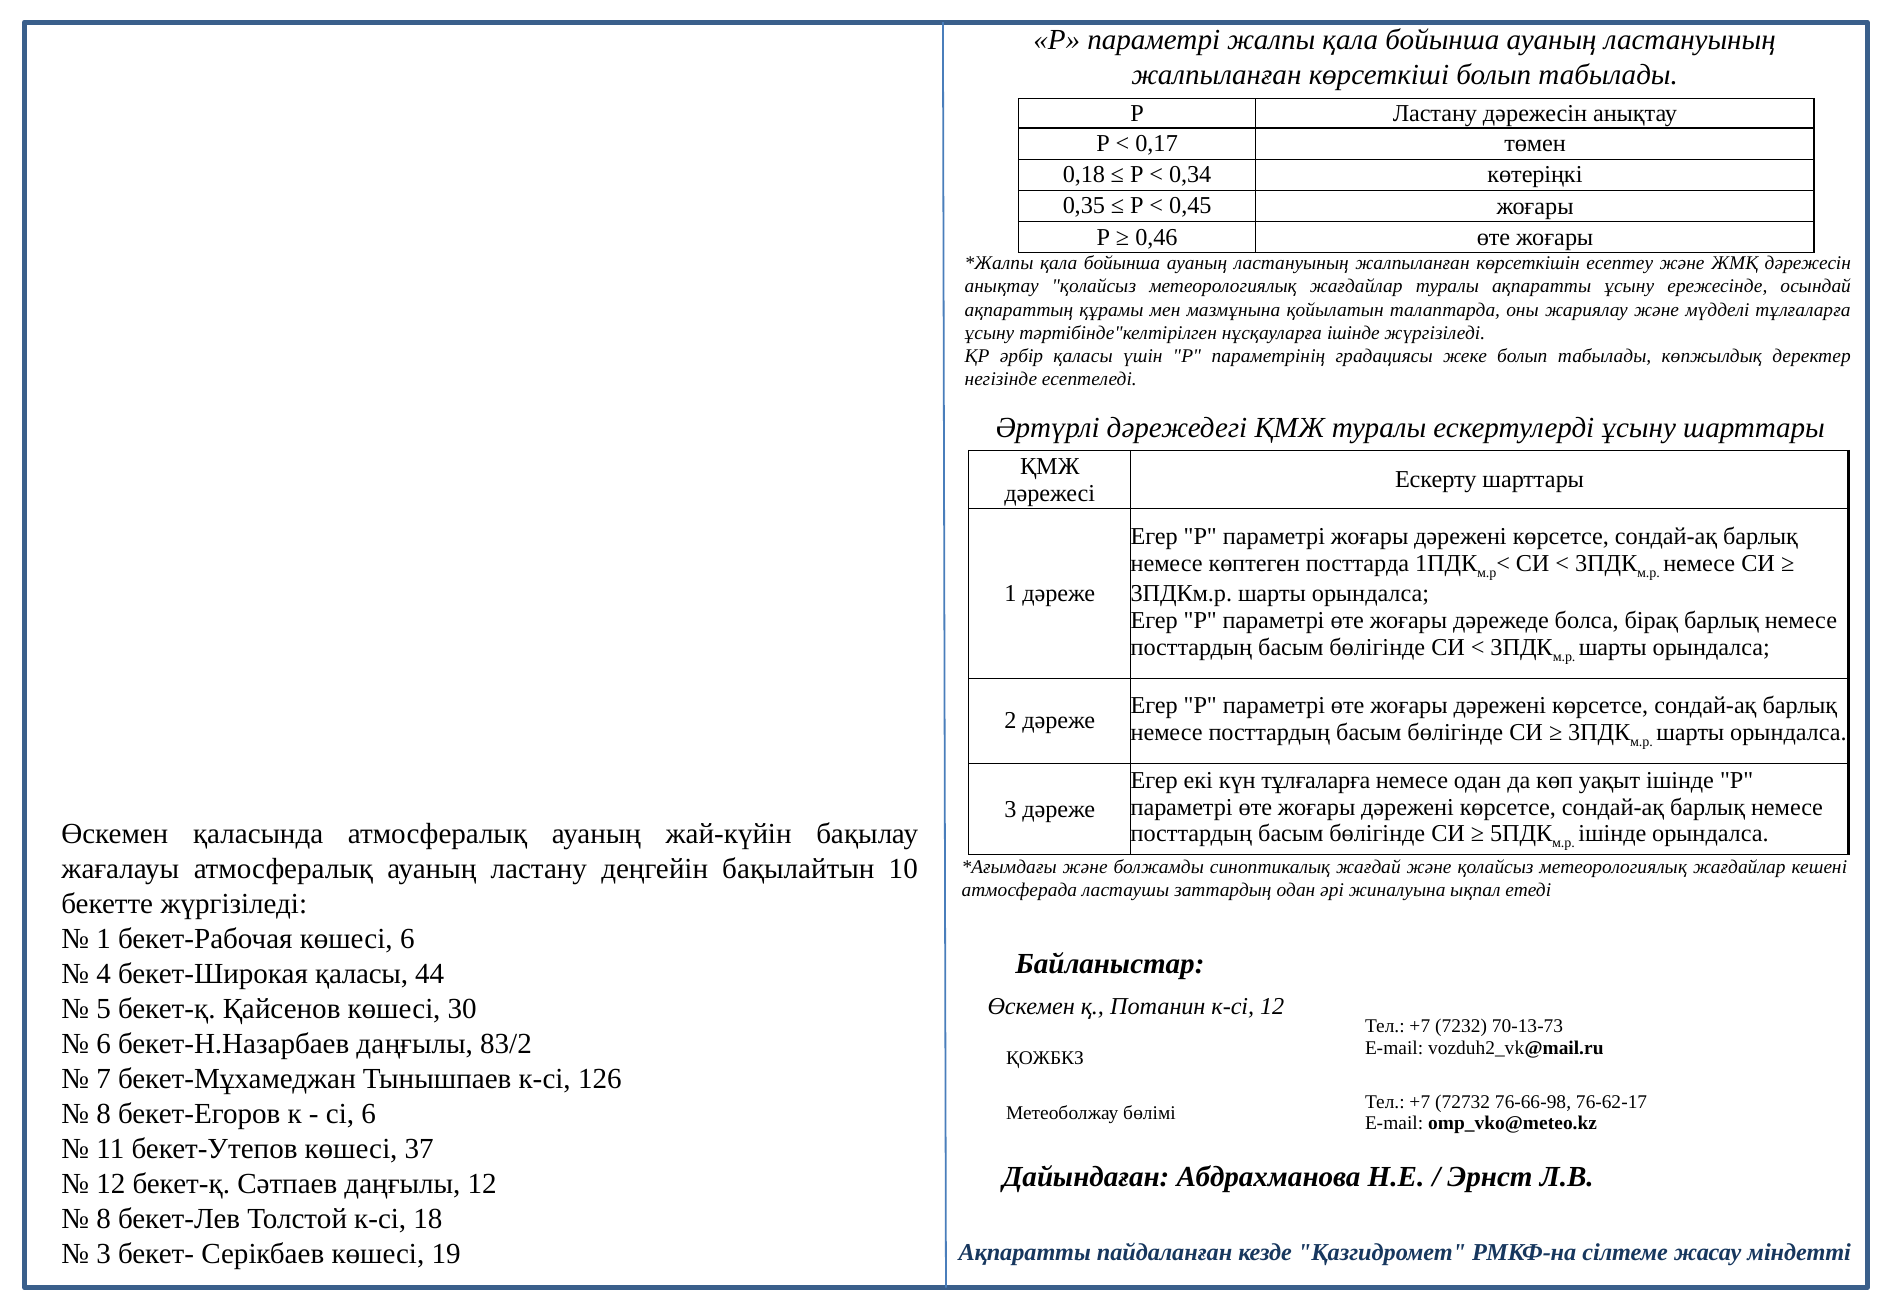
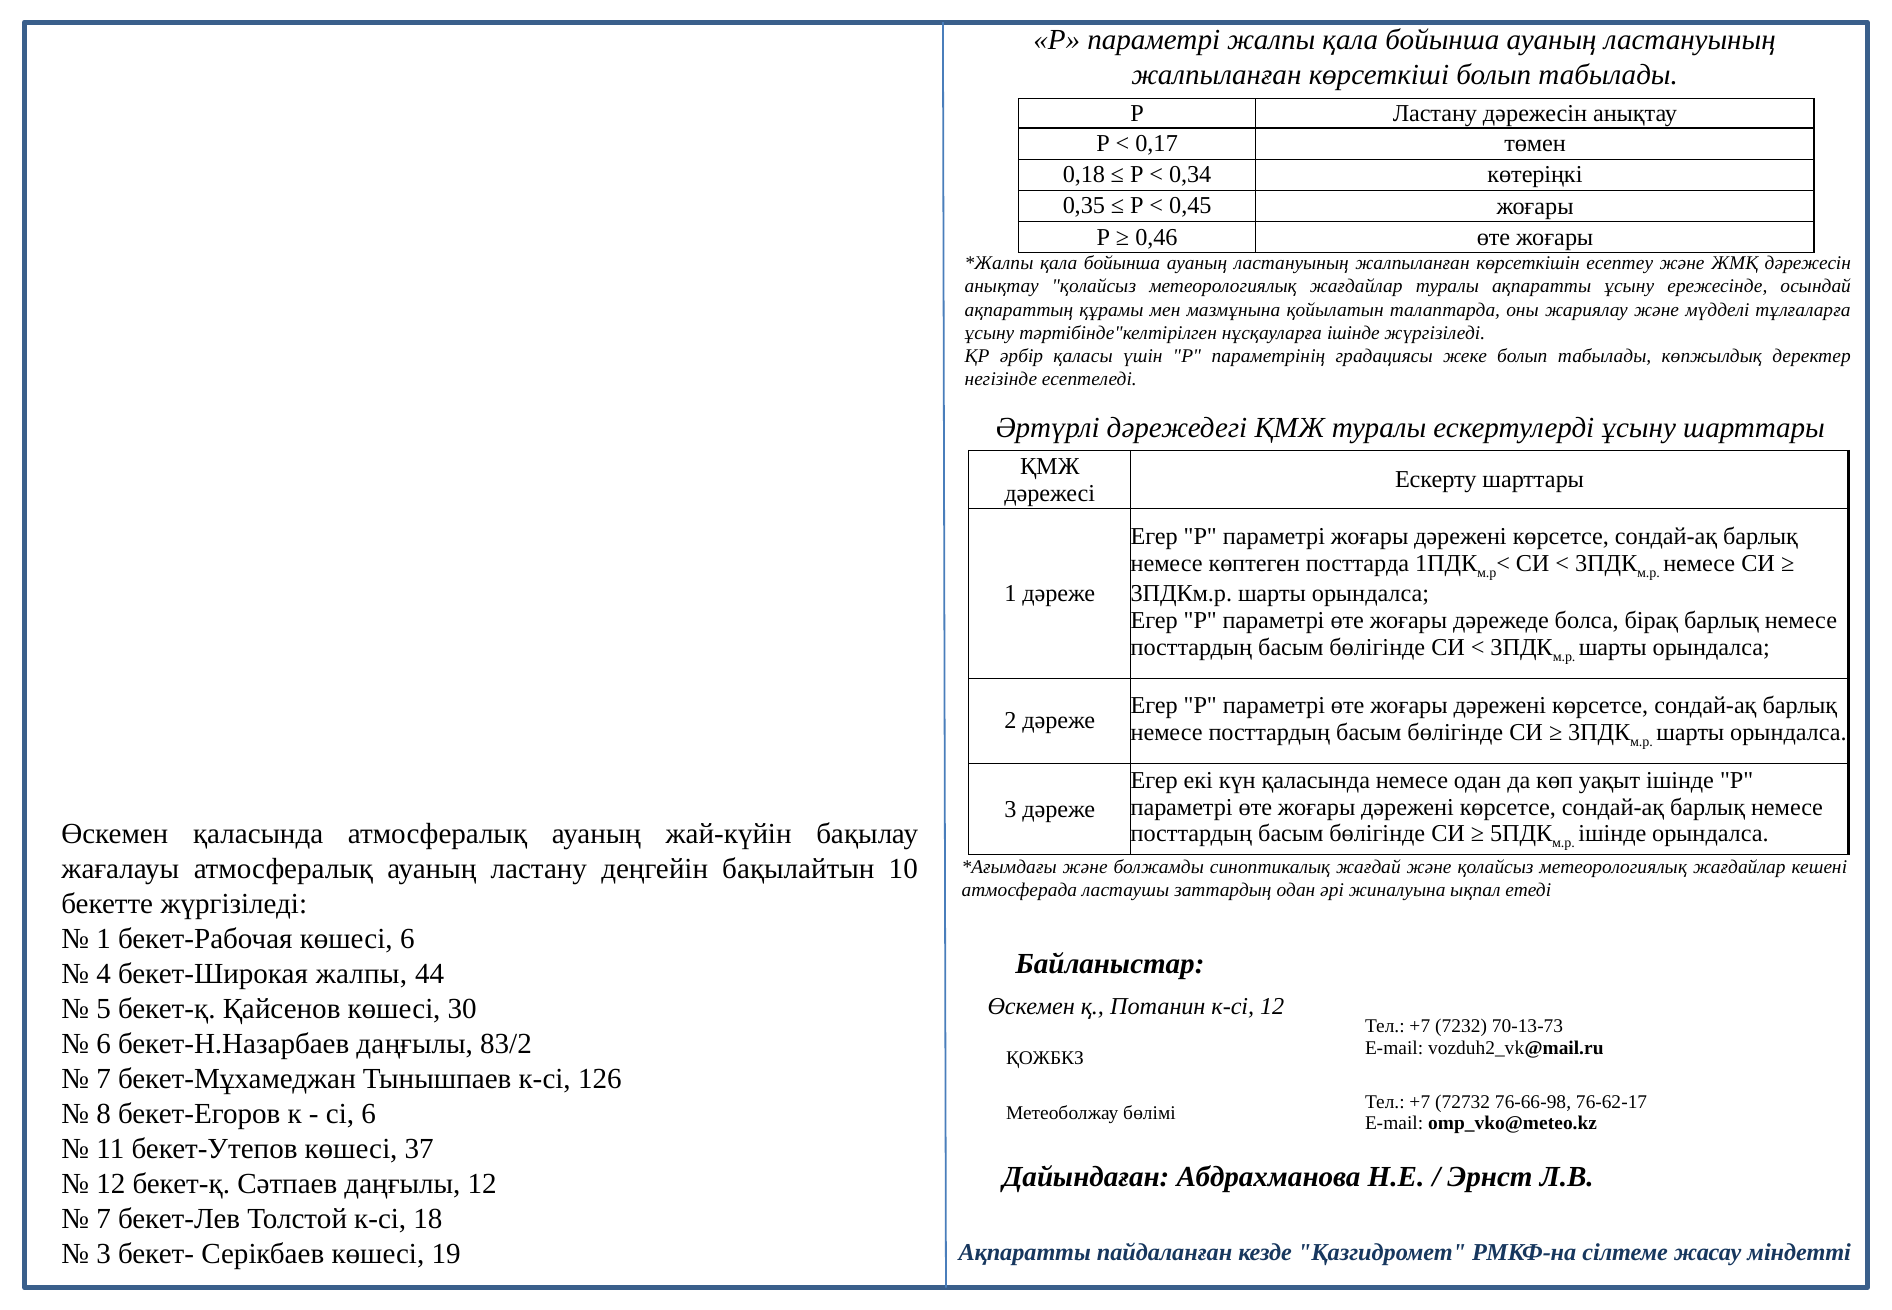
күн тұлғаларға: тұлғаларға -> қаласында (1316, 780)
бекет-Широкая қаласы: қаласы -> жалпы (361, 974)
8: 8 -> 7 (104, 1218)
